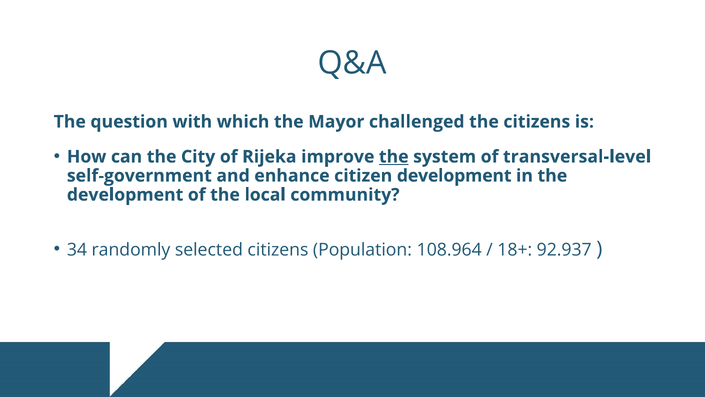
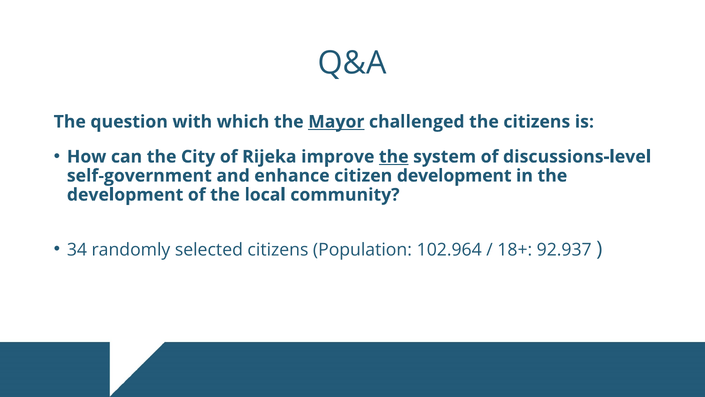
Mayor underline: none -> present (336, 122)
transversal-level: transversal-level -> discussions-level (577, 157)
108.964: 108.964 -> 102.964 (449, 250)
